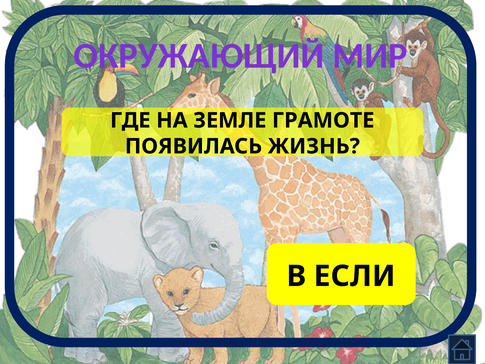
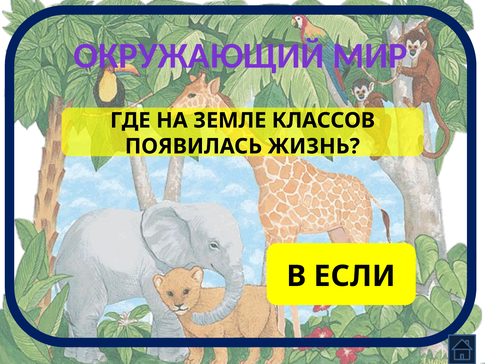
ГРАМОТЕ: ГРАМОТЕ -> КЛАССОВ (323, 120)
